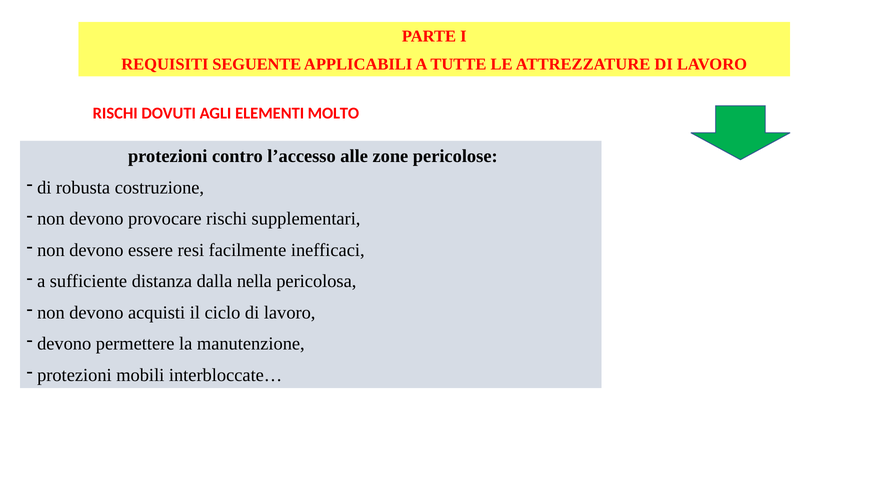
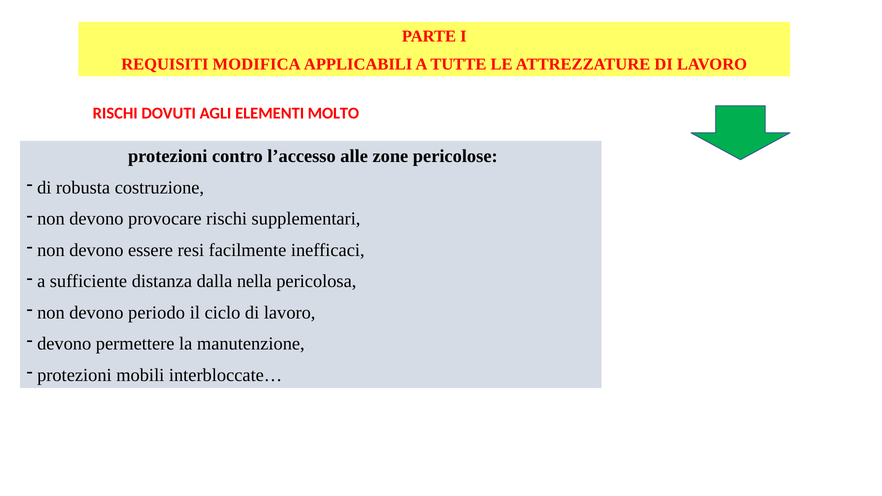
SEGUENTE: SEGUENTE -> MODIFICA (257, 64)
acquisti: acquisti -> periodo (157, 313)
